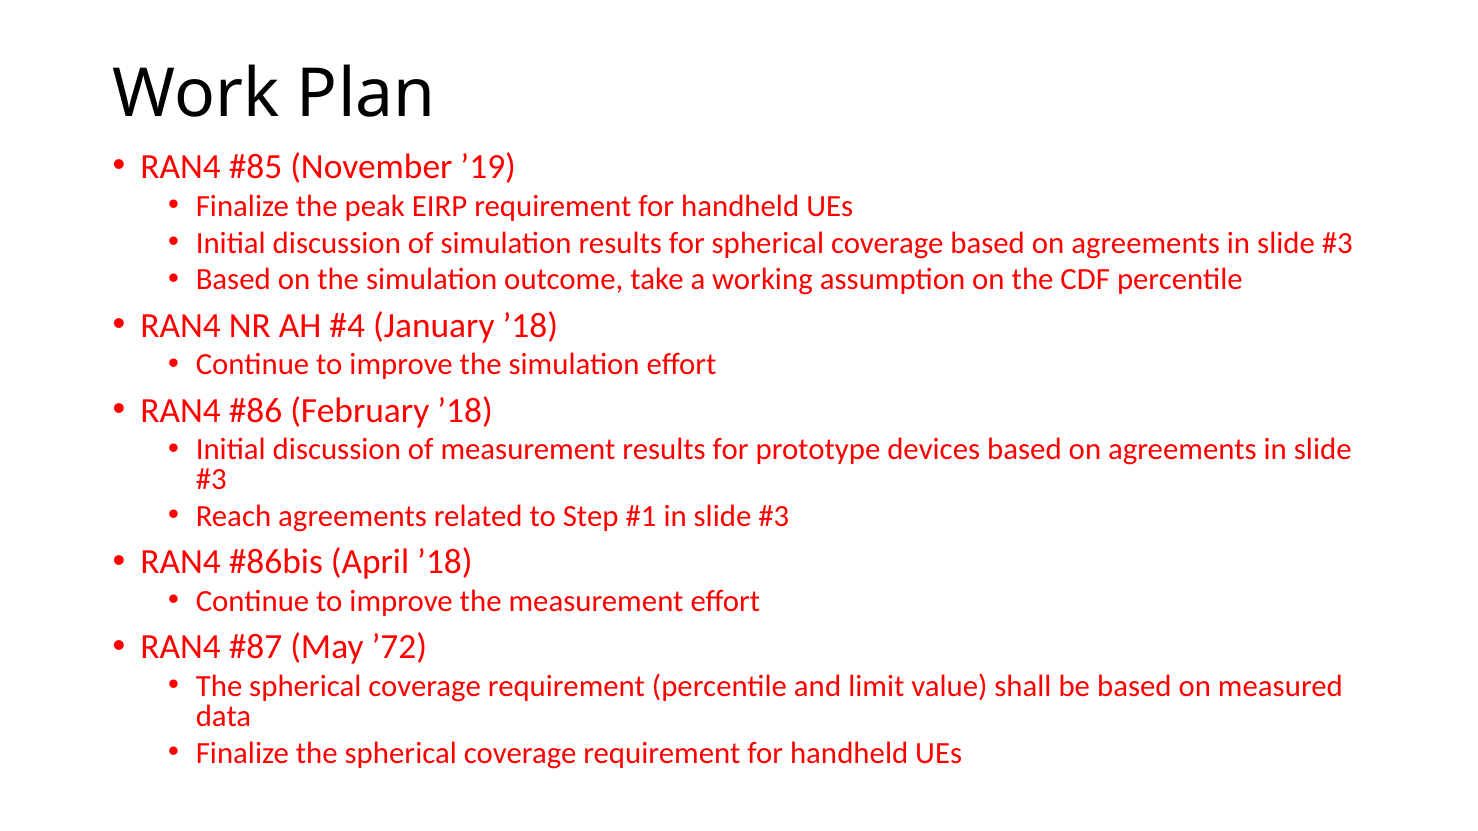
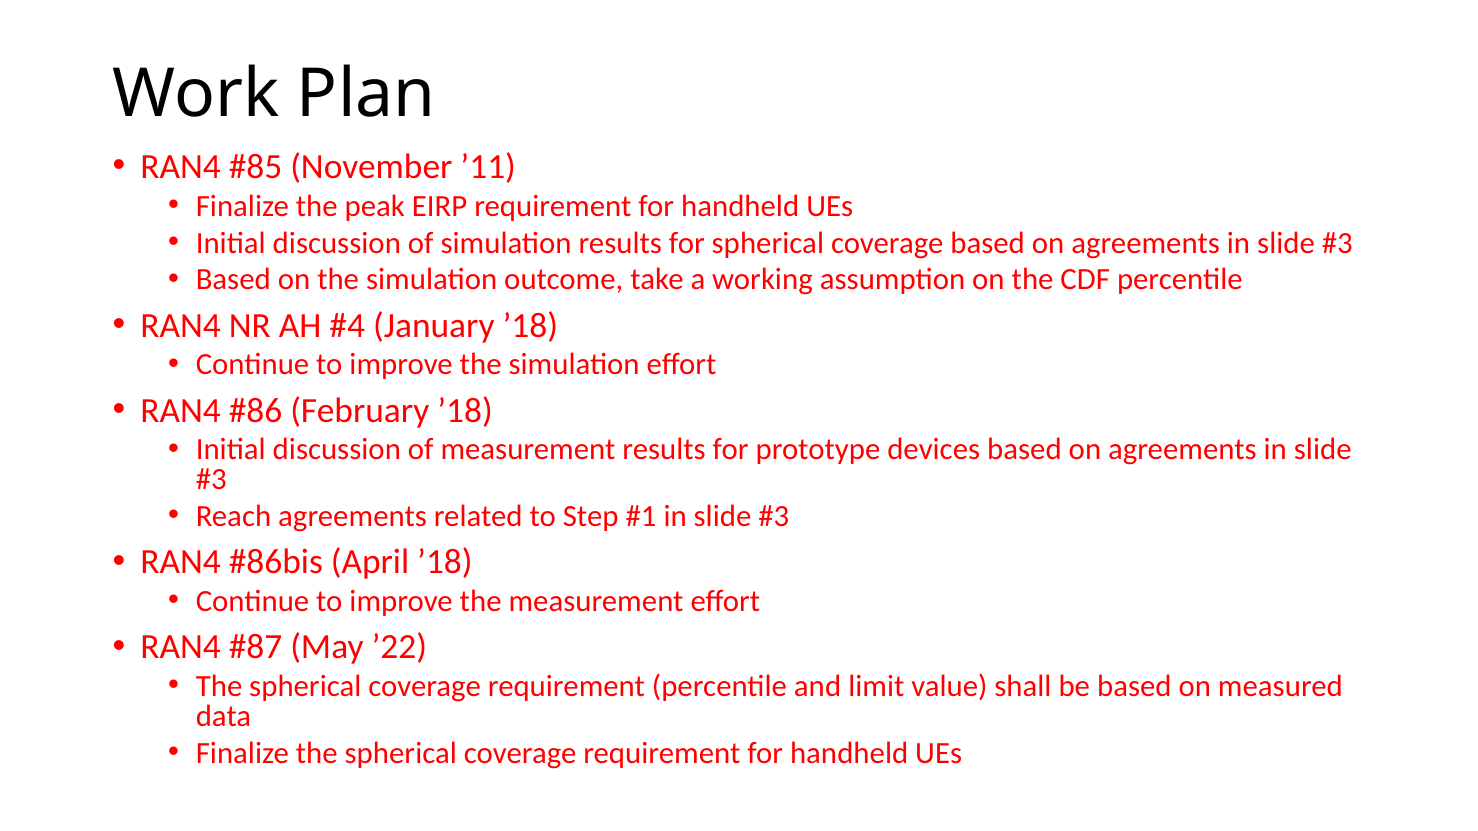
’19: ’19 -> ’11 (488, 167)
’72: ’72 -> ’22 (399, 648)
